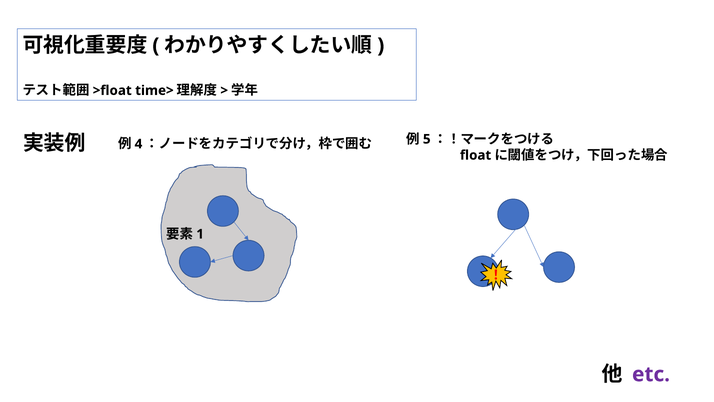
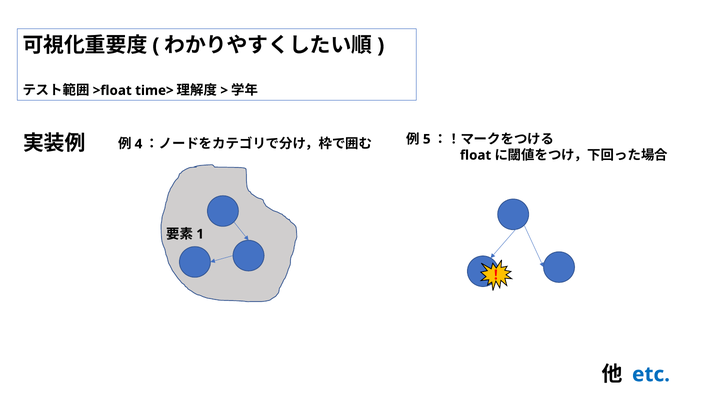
etc colour: purple -> blue (651, 374)
